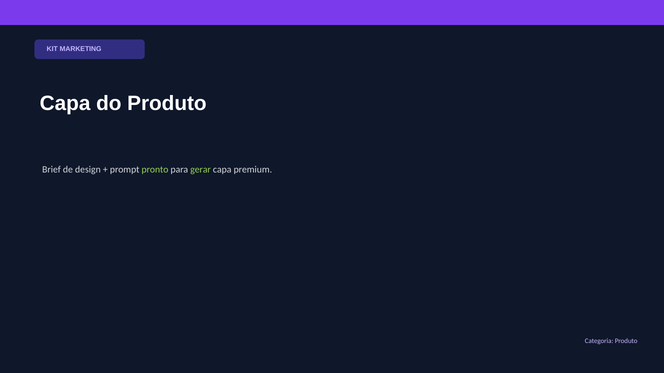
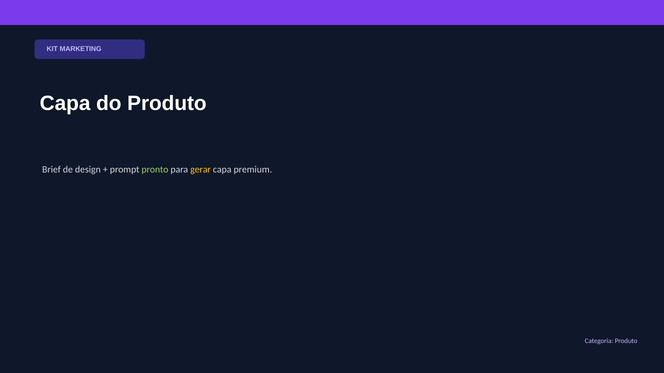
gerar colour: light green -> yellow (201, 170)
